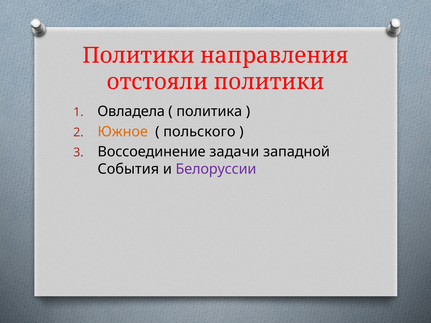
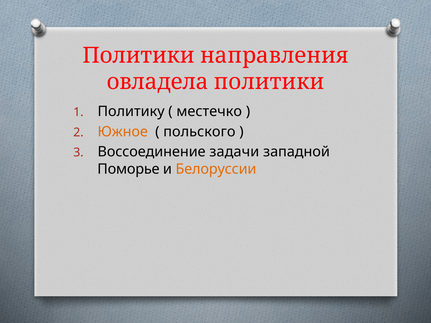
отстояли: отстояли -> овладела (158, 82)
Овладела: Овладела -> Политику (131, 112)
политика: политика -> местечко (209, 112)
События: События -> Поморье (128, 169)
Белоруссии colour: purple -> orange (216, 169)
